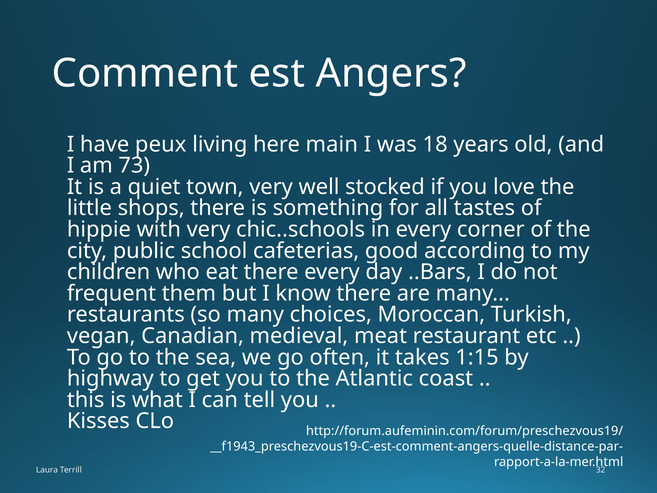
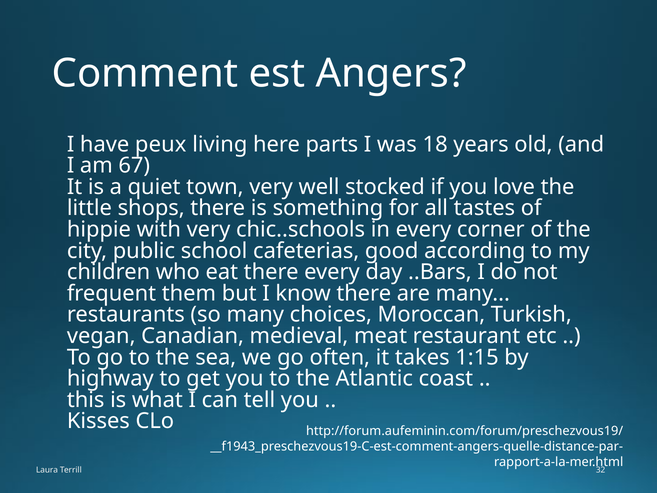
main: main -> parts (332, 144)
73: 73 -> 67 (134, 166)
